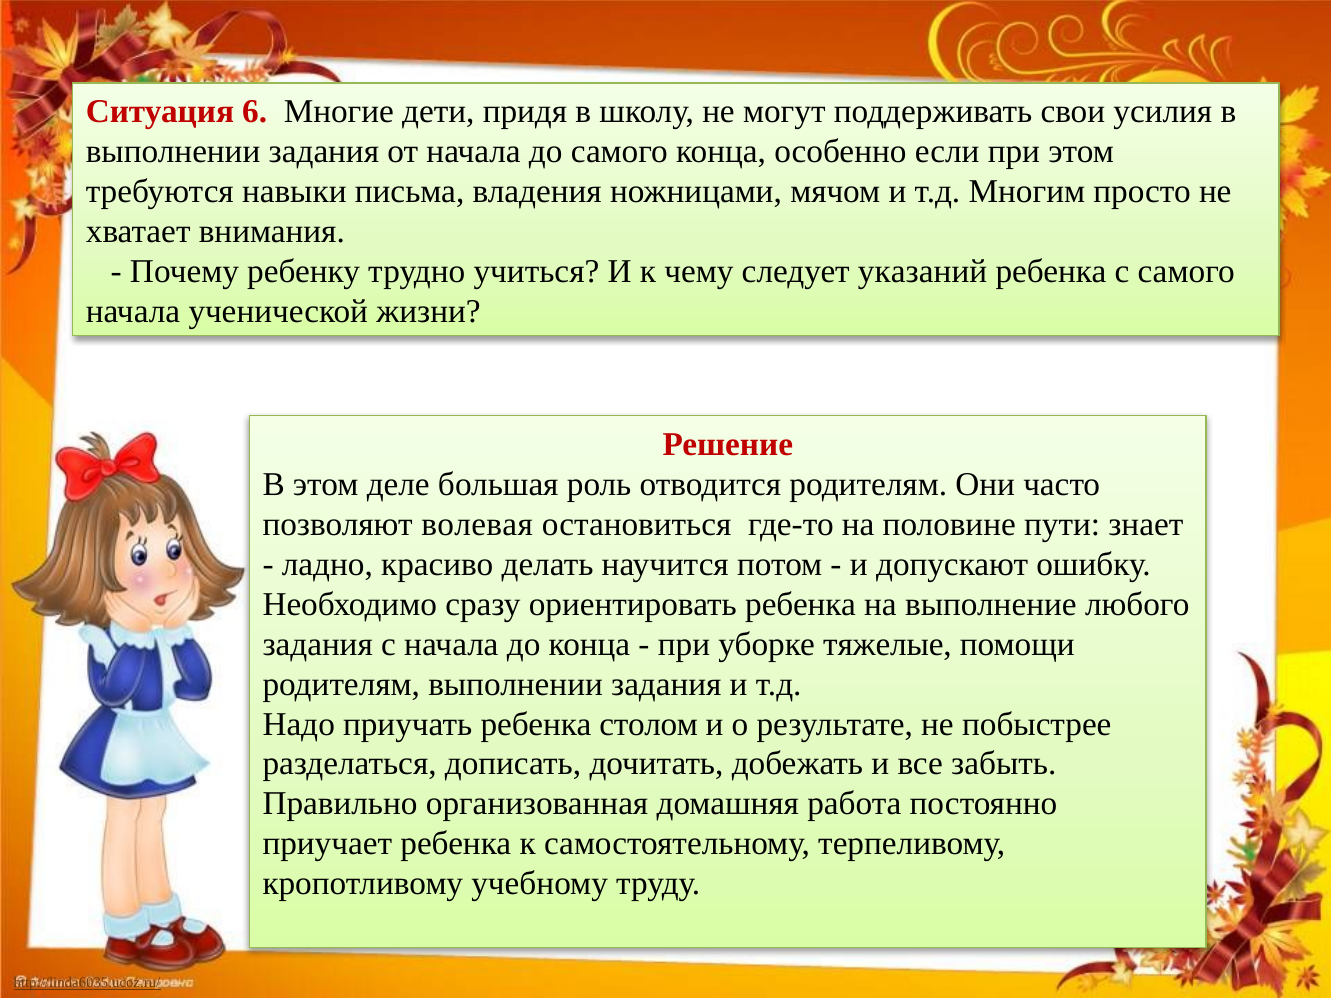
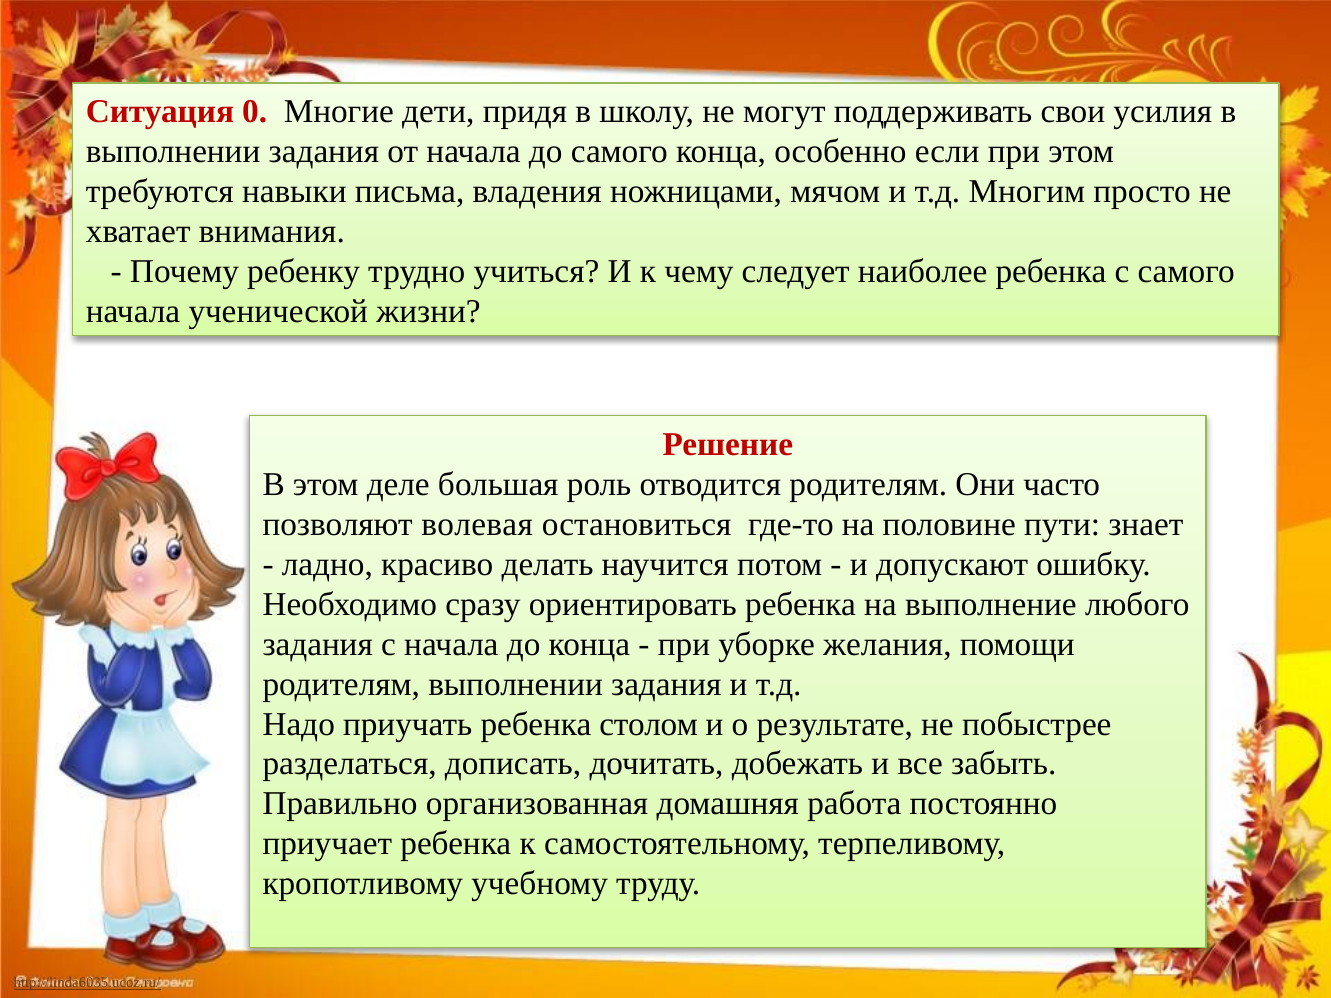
6: 6 -> 0 (255, 112)
указаний: указаний -> наиболее (923, 272)
тяжелые: тяжелые -> желания (887, 644)
